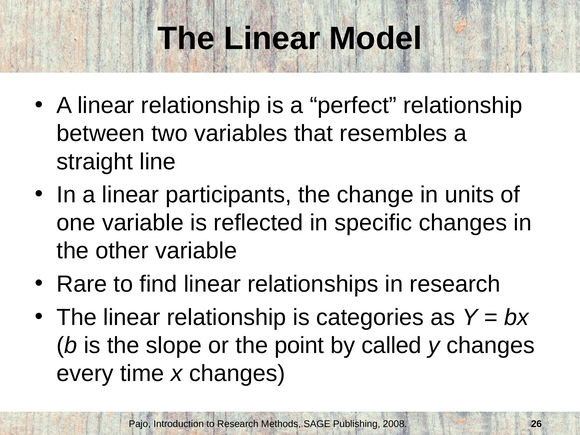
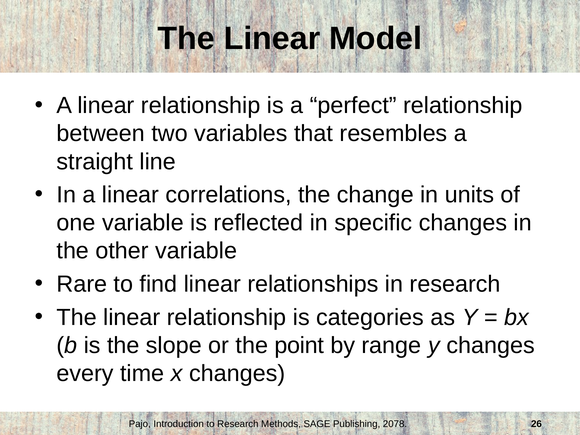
participants: participants -> correlations (229, 195)
called: called -> range (391, 345)
2008: 2008 -> 2078 (395, 424)
